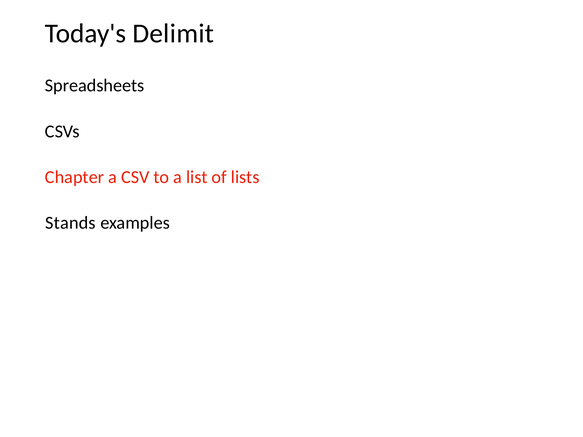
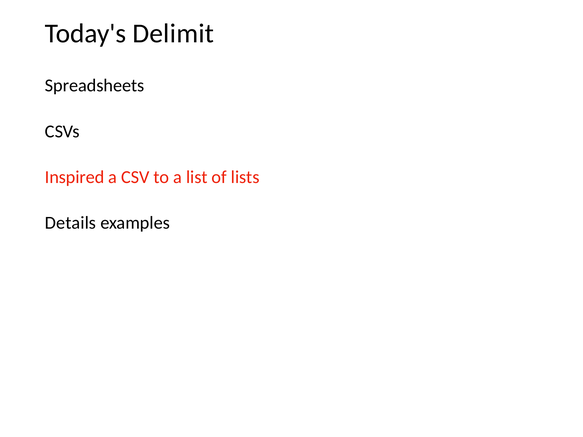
Chapter: Chapter -> Inspired (75, 177)
Stands: Stands -> Details (71, 223)
